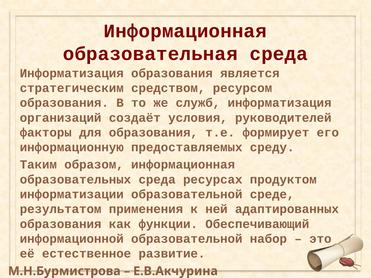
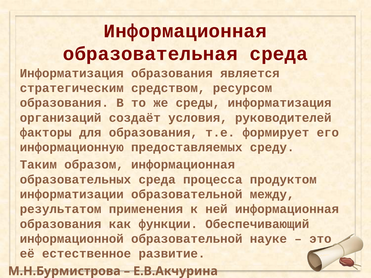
служб: служб -> среды (198, 103)
ресурсах: ресурсах -> процесса (213, 180)
среде: среде -> между (272, 194)
ней адаптированных: адаптированных -> информационная (287, 209)
набор: набор -> науке (268, 239)
